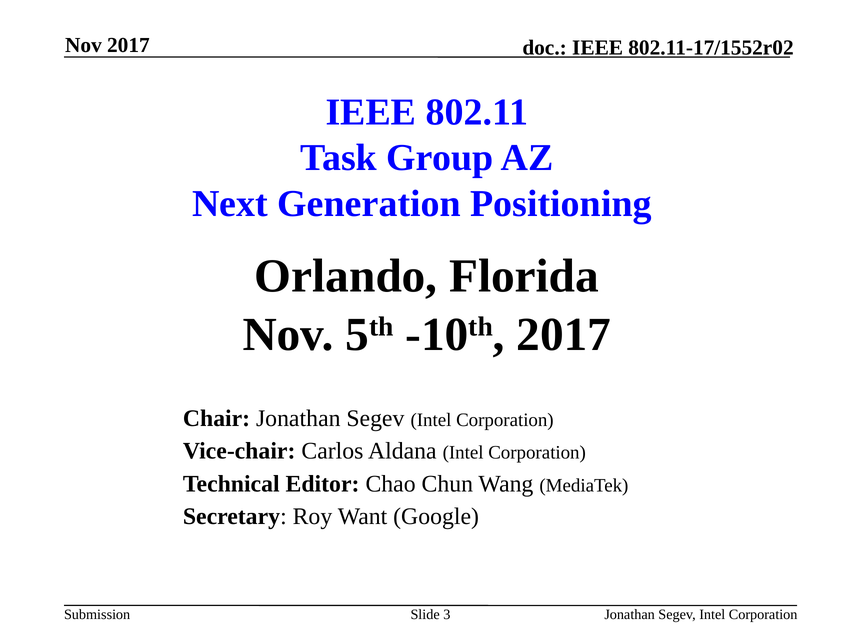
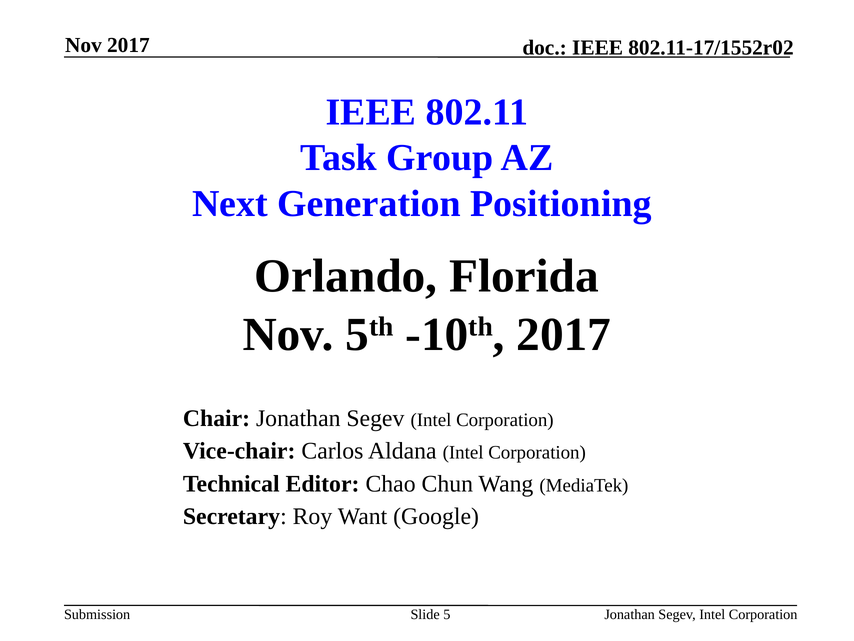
3: 3 -> 5 (447, 614)
